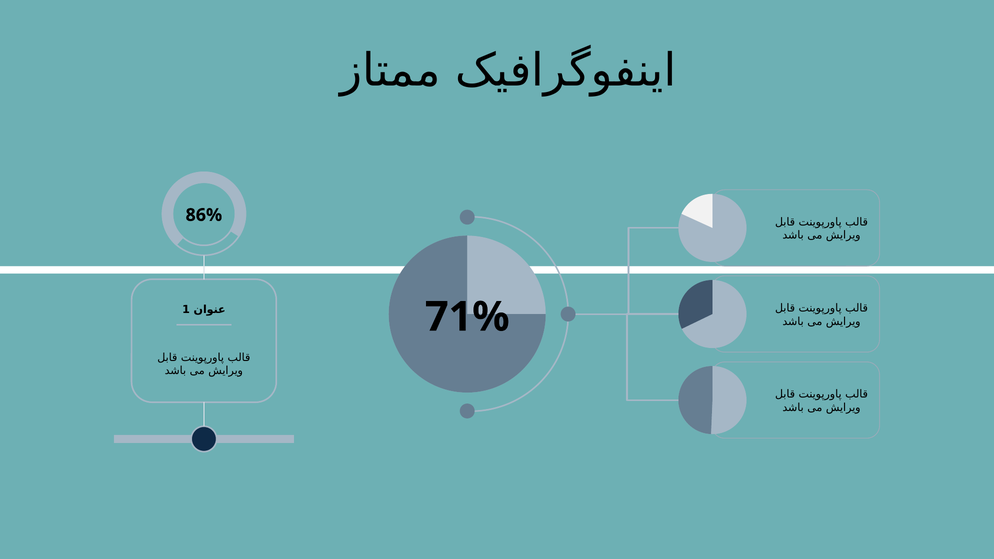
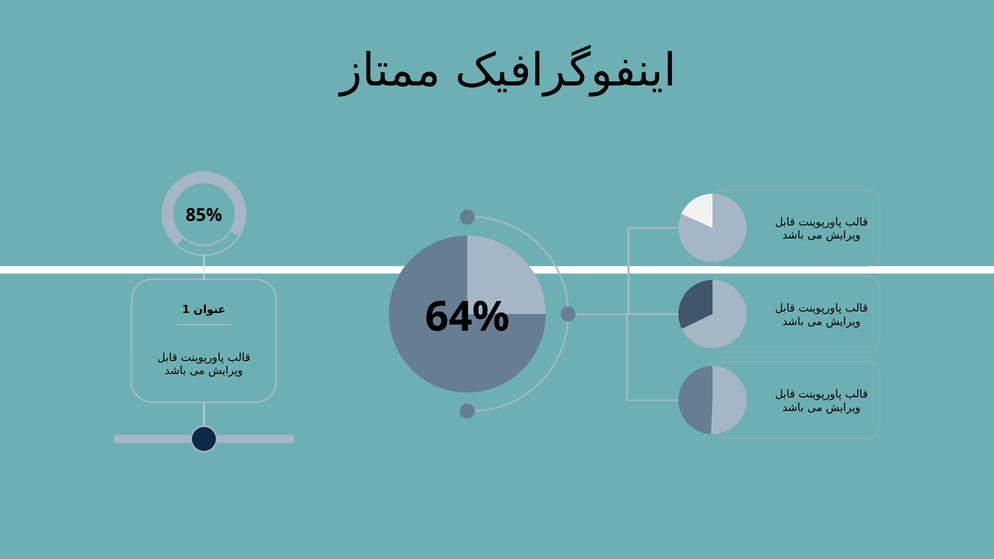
86%: 86% -> 85% (204, 215)
71%: 71% -> 64% (467, 317)
